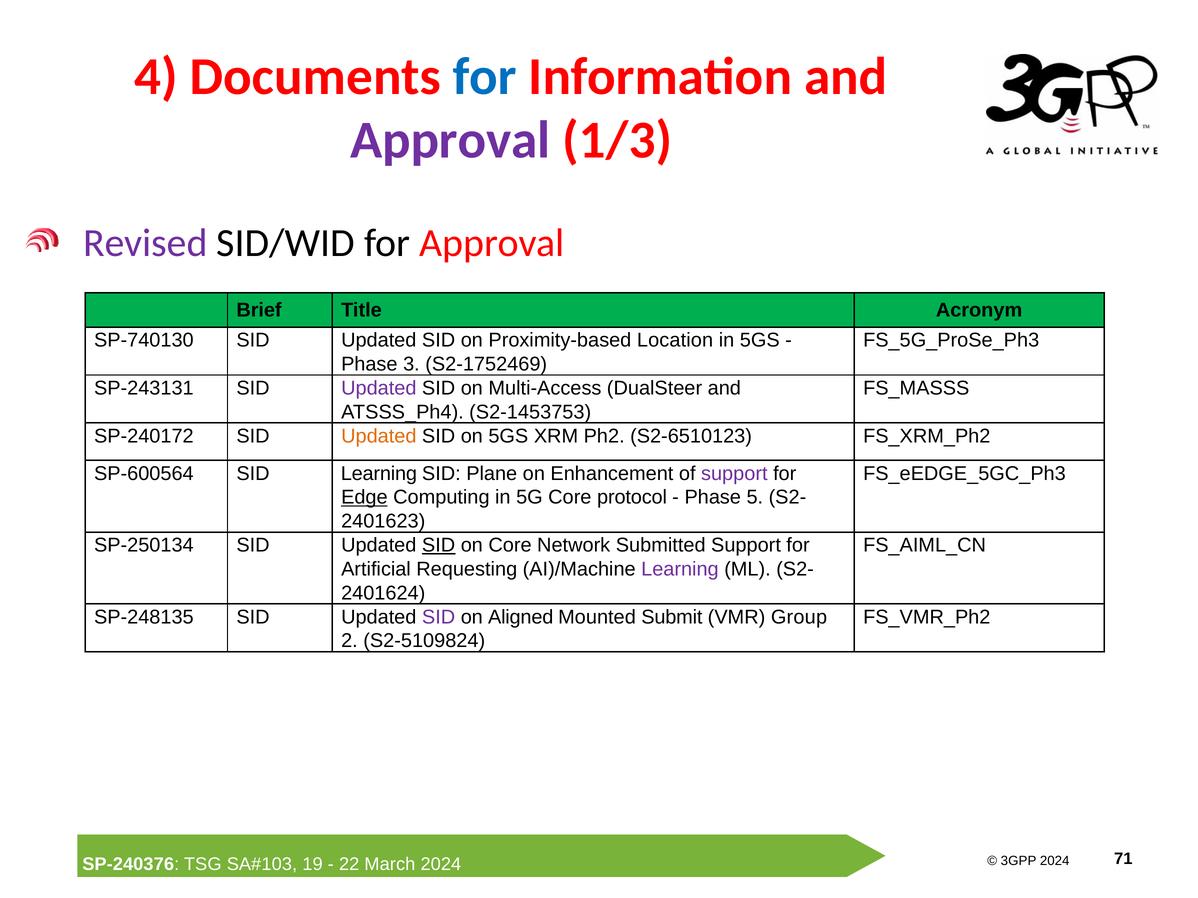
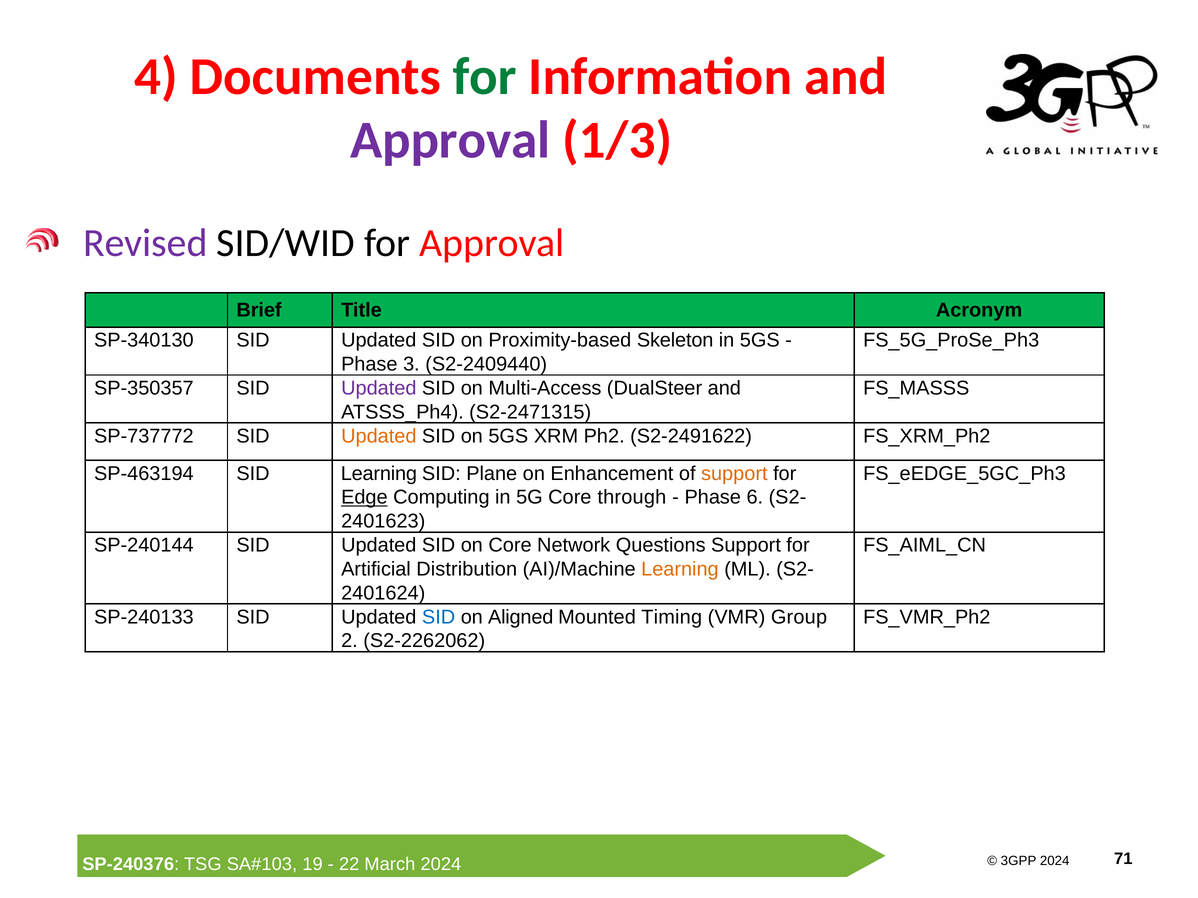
for colour: blue -> green (485, 77)
SP-740130: SP-740130 -> SP-340130 (144, 340)
Location: Location -> Skeleton (675, 340)
S2-1752469: S2-1752469 -> S2-2409440 (486, 364)
SP-243131: SP-243131 -> SP-350357 (144, 388)
S2-1453753: S2-1453753 -> S2-2471315 (530, 412)
SP-240172: SP-240172 -> SP-737772 (144, 436)
S2-6510123: S2-6510123 -> S2-2491622 (691, 436)
SP-600564: SP-600564 -> SP-463194 (144, 474)
support colour: purple -> orange (734, 474)
protocol: protocol -> through (632, 498)
5: 5 -> 6 (755, 498)
SP-250134: SP-250134 -> SP-240144 (144, 546)
SID underline: present -> none (439, 546)
Submitted: Submitted -> Questions (661, 546)
Requesting: Requesting -> Distribution (467, 569)
Learning colour: purple -> orange (680, 569)
SP-248135: SP-248135 -> SP-240133 (144, 617)
SID colour: purple -> blue (439, 617)
Submit: Submit -> Timing (672, 617)
S2-5109824: S2-5109824 -> S2-2262062 (424, 641)
